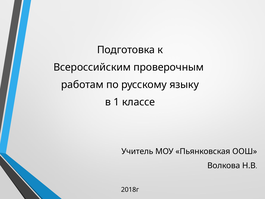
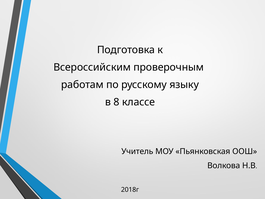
1: 1 -> 8 (116, 102)
